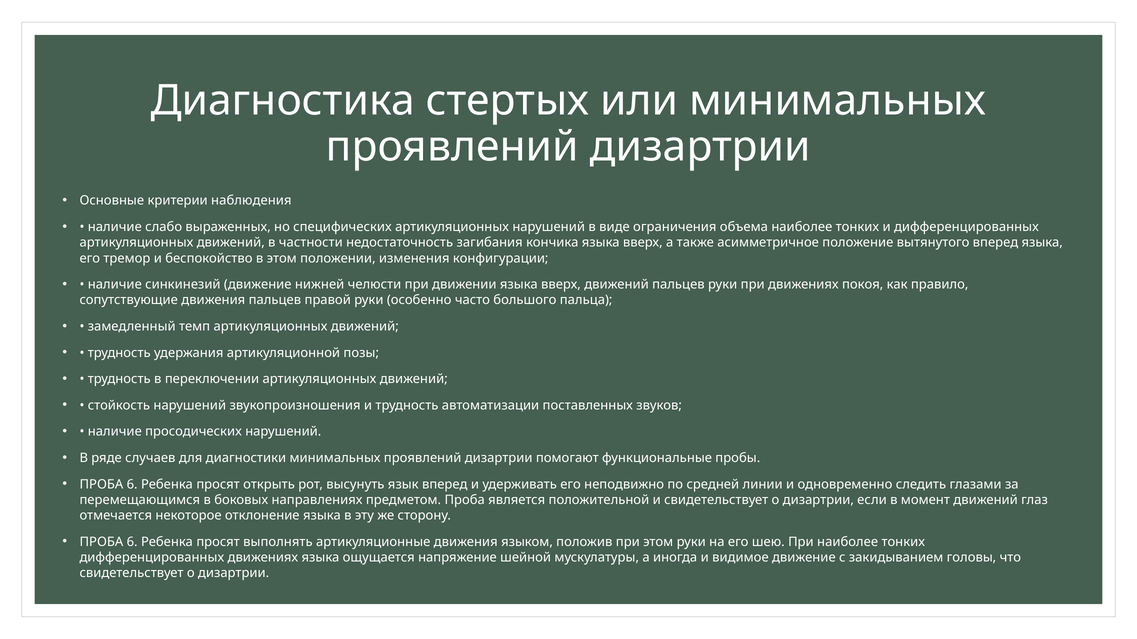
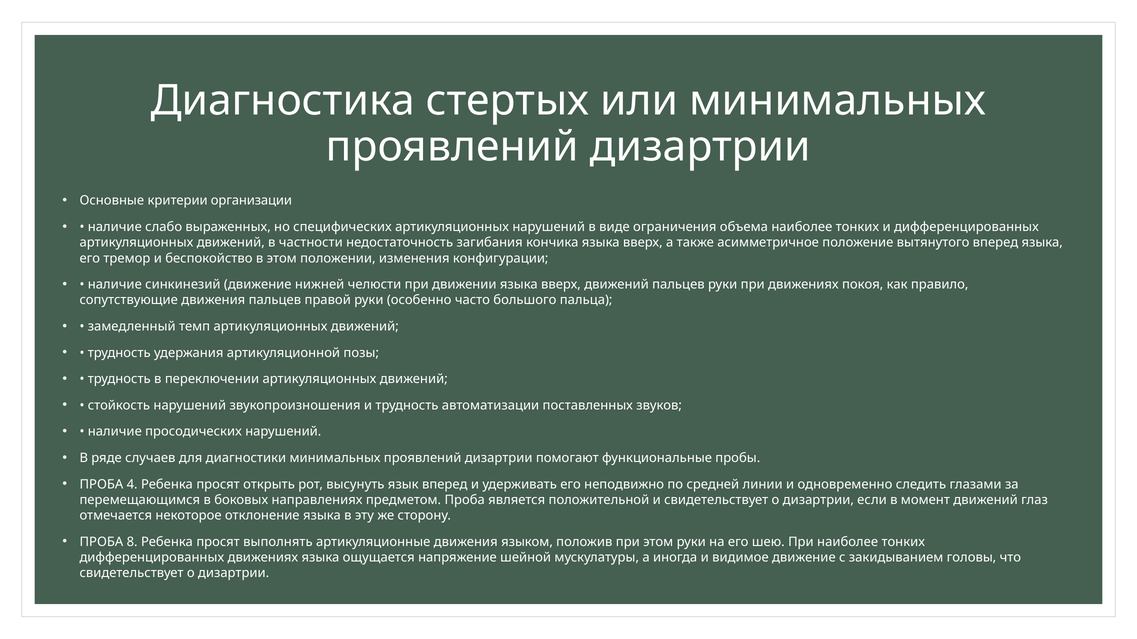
наблюдения: наблюдения -> организации (251, 201)
6: 6 -> 4 (132, 485)
6: 6 -> 8 (132, 542)
